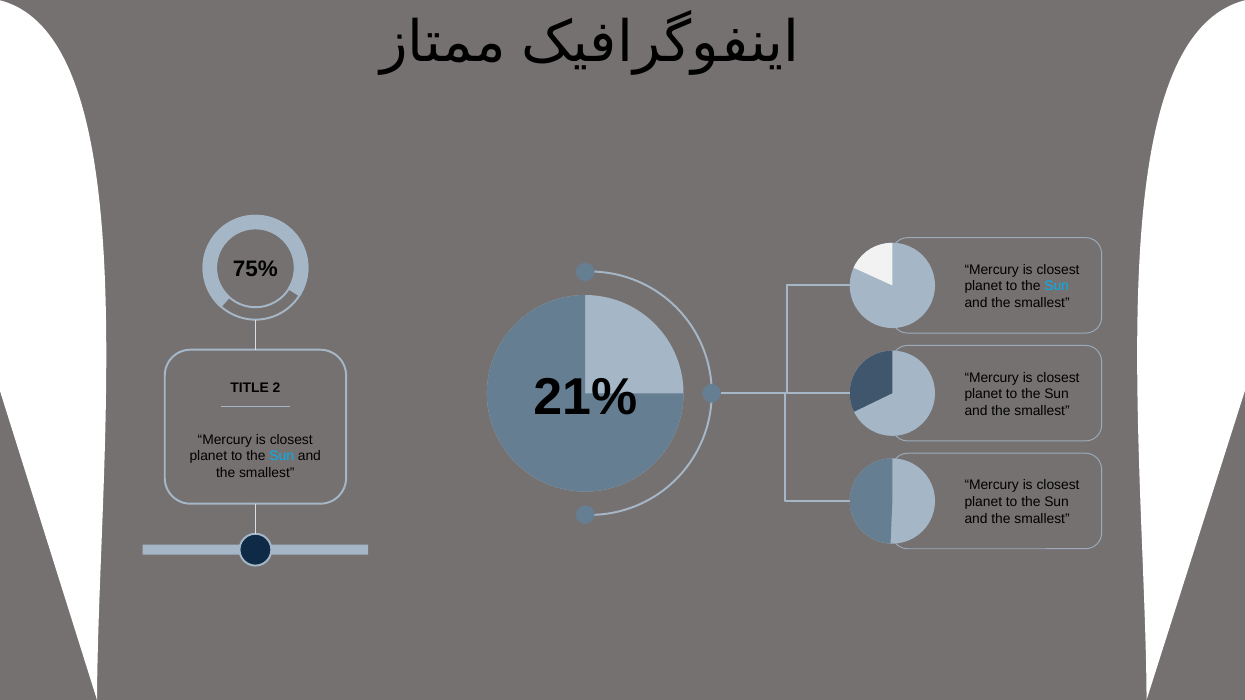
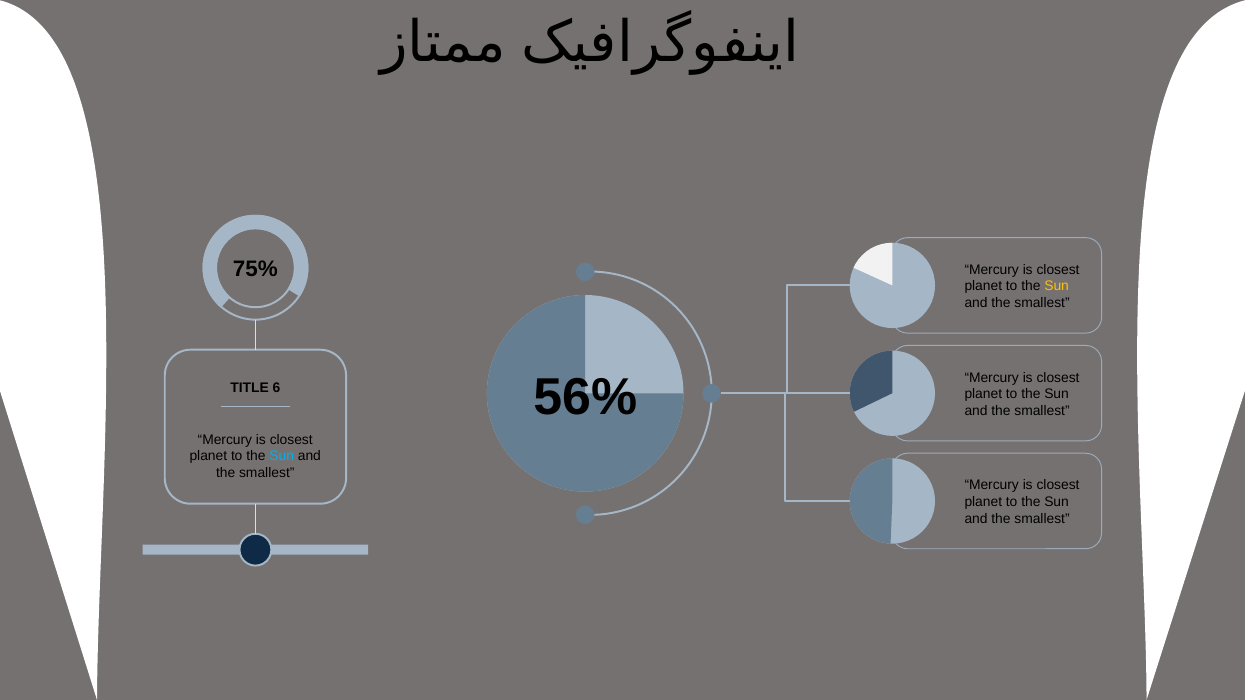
Sun colour: light blue -> yellow (1057, 287)
21%: 21% -> 56% (585, 397)
2: 2 -> 6 (276, 388)
